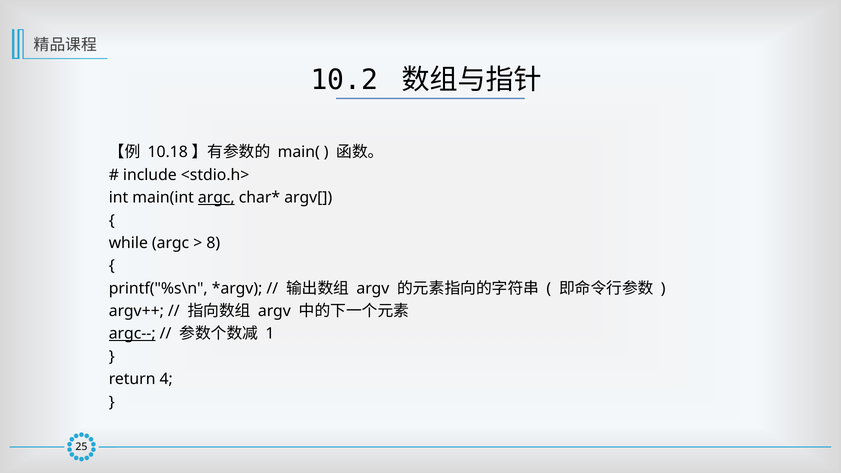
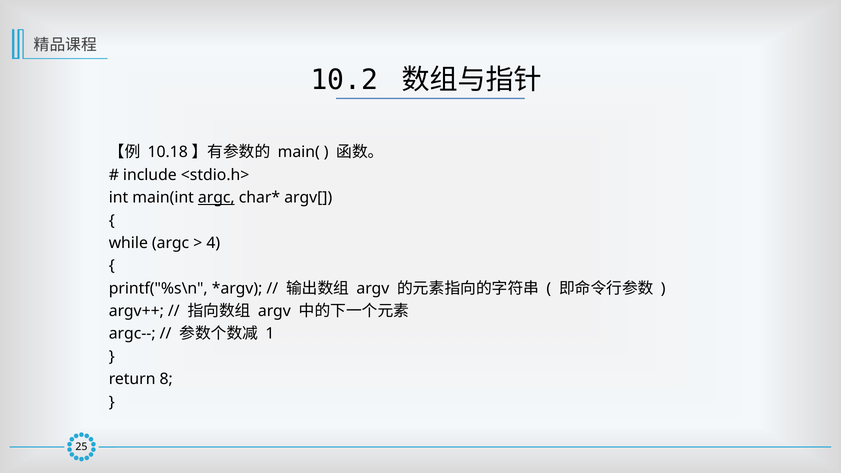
8: 8 -> 4 (213, 243)
argc-- underline: present -> none (132, 334)
4: 4 -> 8 (166, 379)
